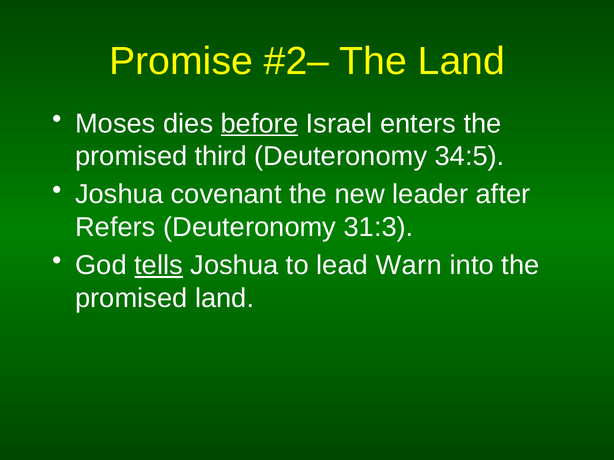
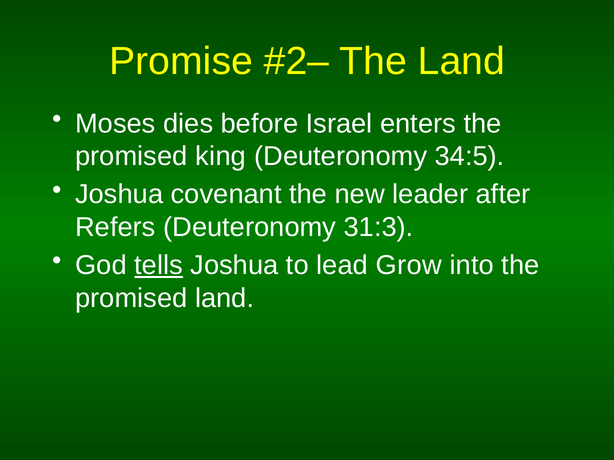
before underline: present -> none (260, 124)
third: third -> king (221, 156)
Warn: Warn -> Grow (409, 266)
